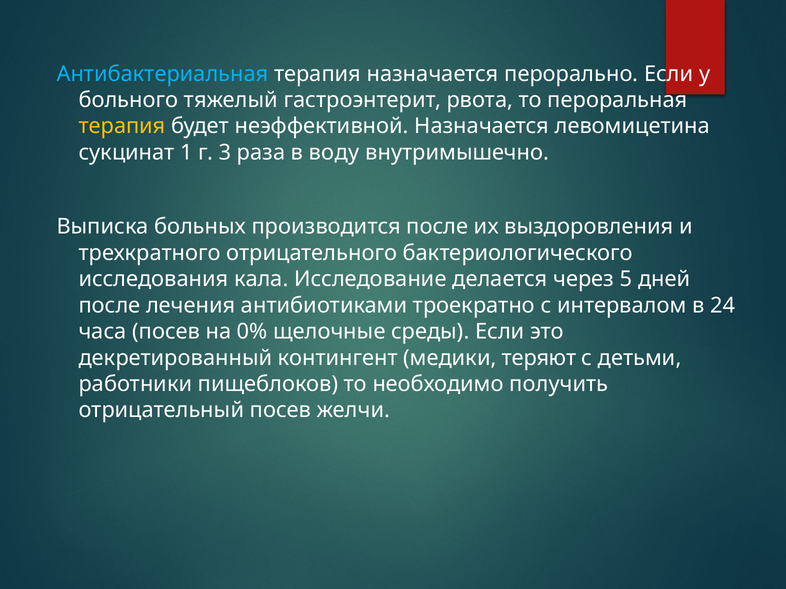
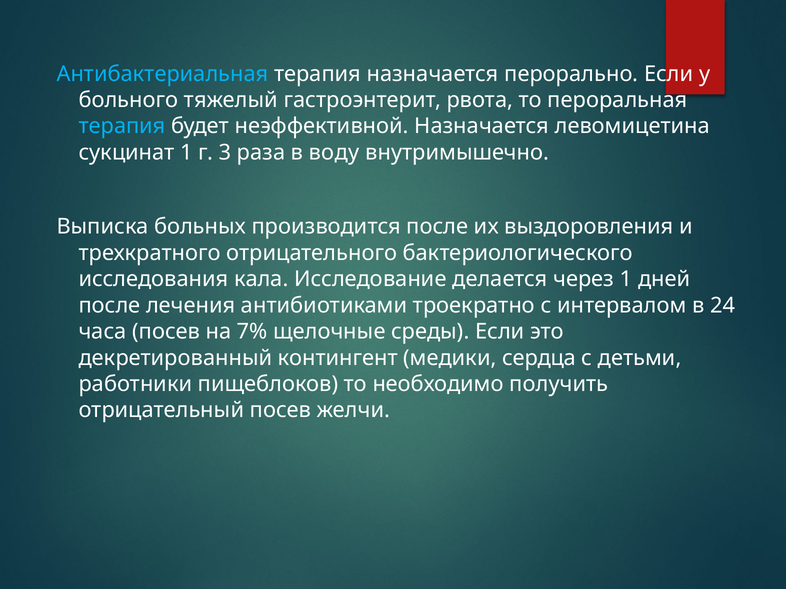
терапия colour: yellow -> light blue (122, 126)
через 5: 5 -> 1 (626, 279)
0%: 0% -> 7% (252, 332)
теряют: теряют -> сердца (539, 358)
